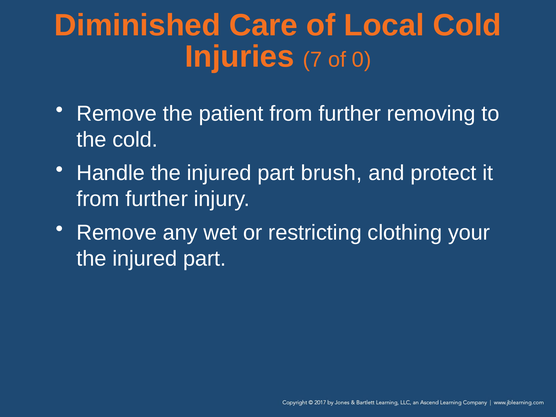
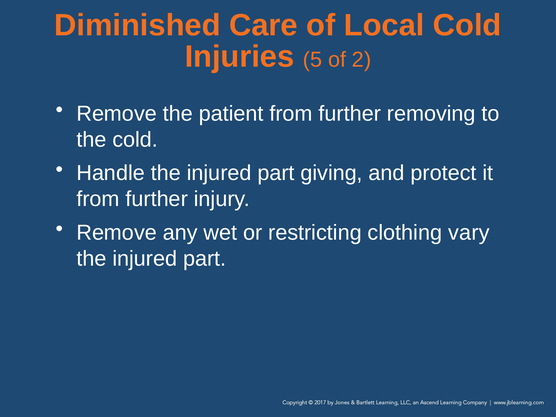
7: 7 -> 5 (313, 60)
0: 0 -> 2 (362, 60)
brush: brush -> giving (332, 173)
your: your -> vary (469, 233)
